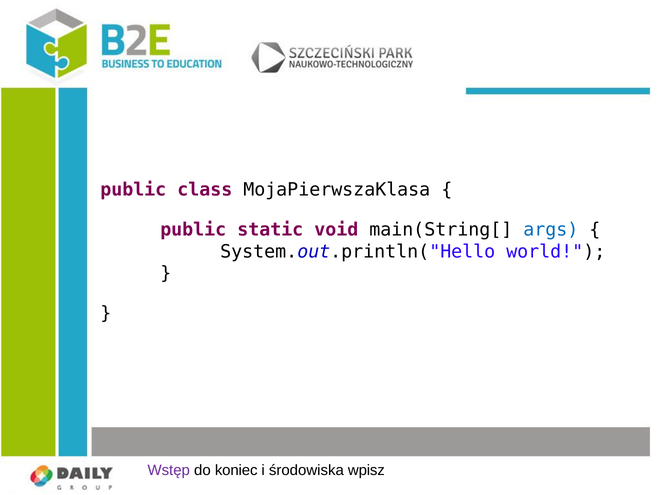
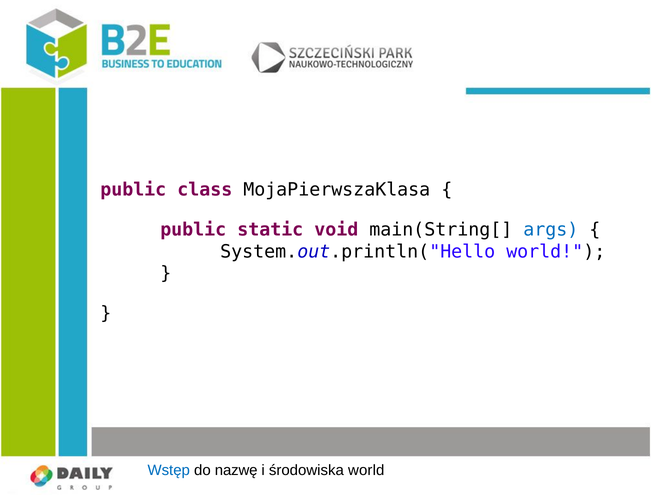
Wstęp colour: purple -> blue (169, 471)
koniec: koniec -> nazwę (236, 471)
środowiska wpisz: wpisz -> world (366, 471)
